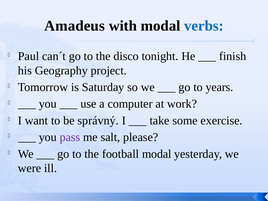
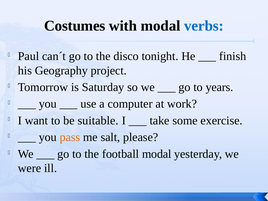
Amadeus: Amadeus -> Costumes (75, 26)
správný: správný -> suitable (98, 121)
pass colour: purple -> orange (70, 137)
